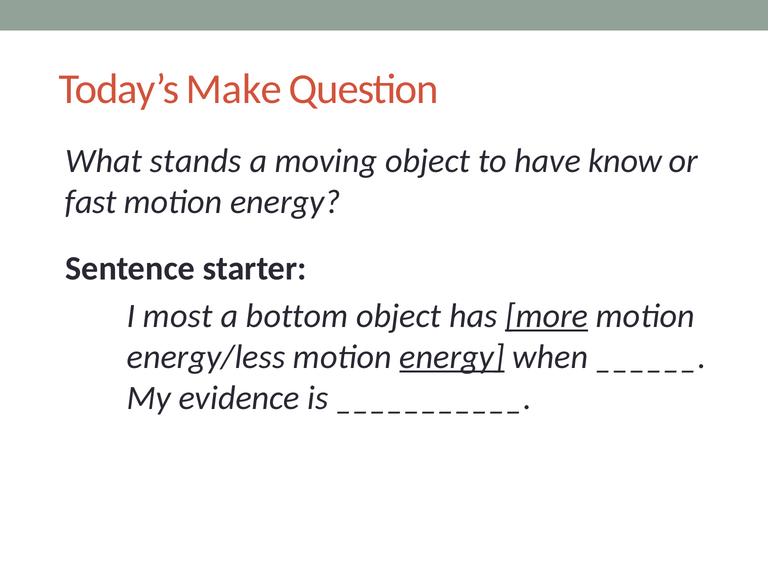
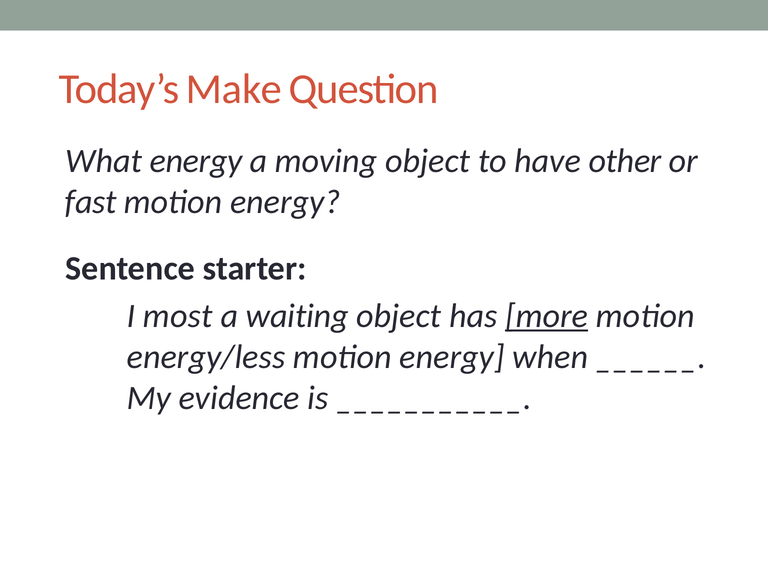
What stands: stands -> energy (196, 161)
know: know -> other (625, 161)
bottom: bottom -> waiting (297, 316)
energy underline: present -> none (452, 357)
